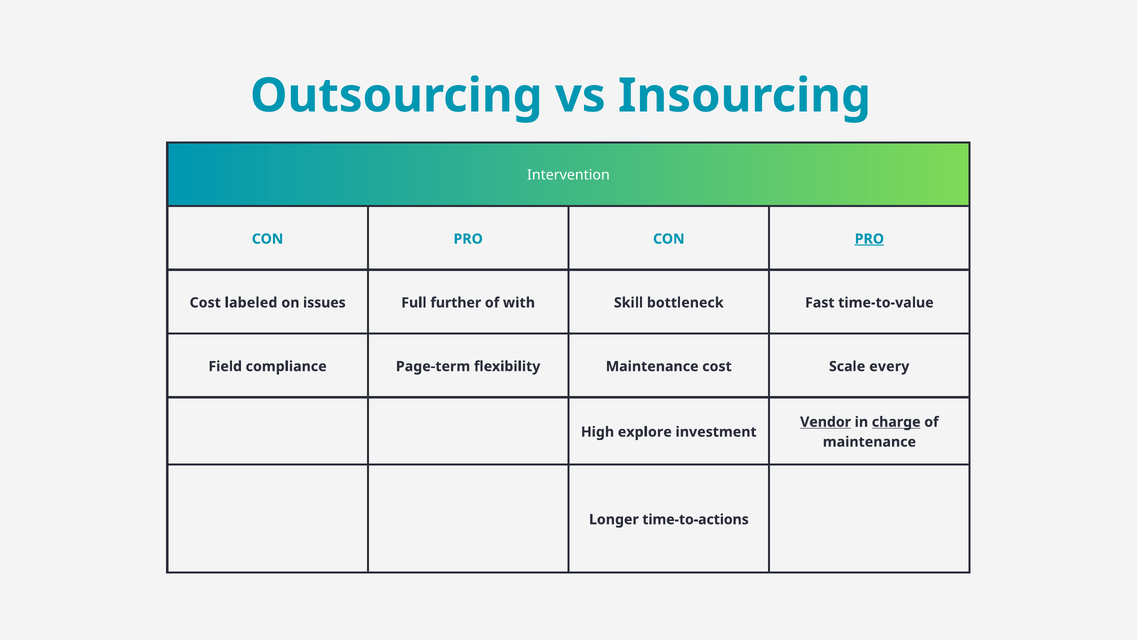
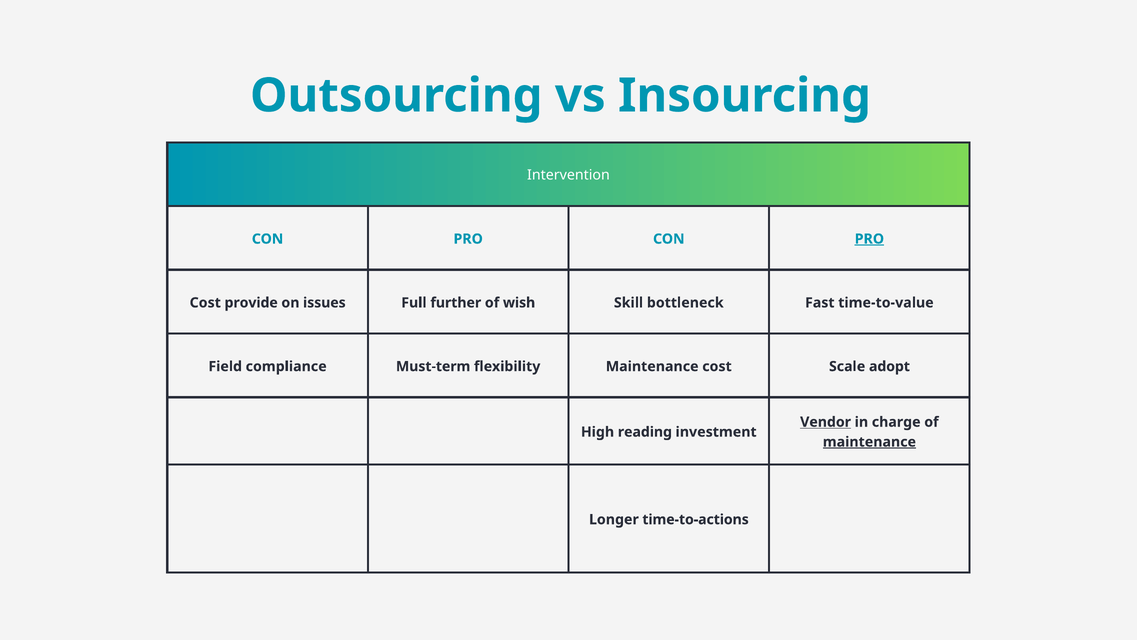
labeled: labeled -> provide (251, 303)
with: with -> wish (519, 303)
Page-term: Page-term -> Must-term (433, 366)
every: every -> adopt (889, 366)
charge underline: present -> none (896, 422)
explore: explore -> reading (645, 432)
maintenance underline: none -> present (869, 442)
